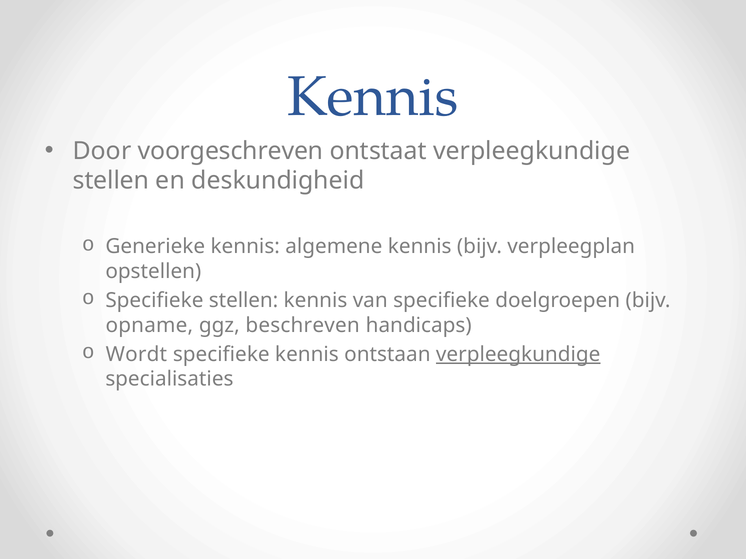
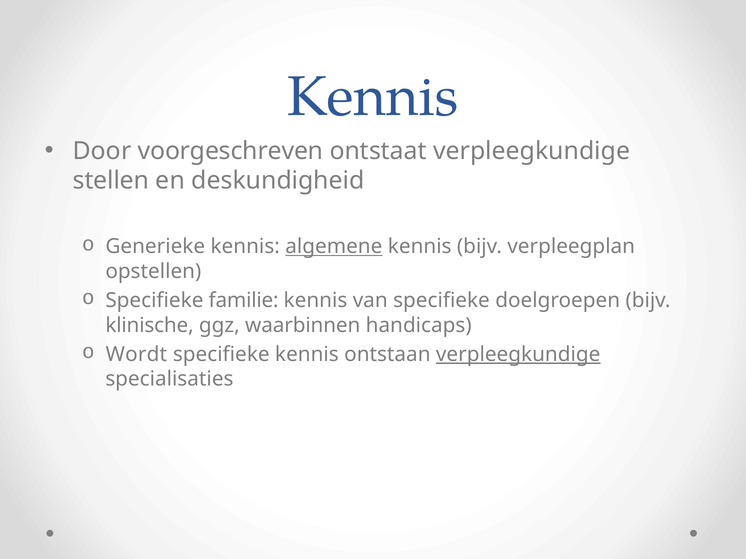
algemene underline: none -> present (334, 247)
Specifieke stellen: stellen -> familie (244, 301)
opname: opname -> klinische (150, 326)
beschreven: beschreven -> waarbinnen (303, 326)
